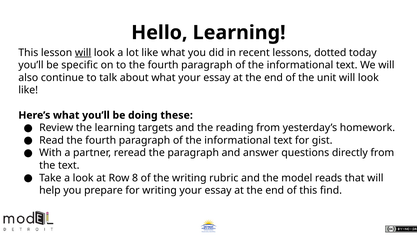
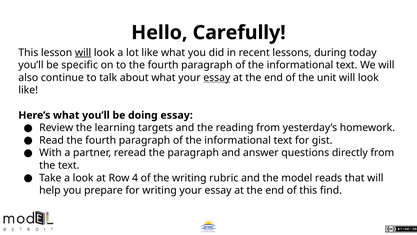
Hello Learning: Learning -> Carefully (239, 33)
dotted: dotted -> during (330, 53)
essay underline: none -> present (217, 78)
doing these: these -> essay (177, 115)
8: 8 -> 4 (135, 178)
